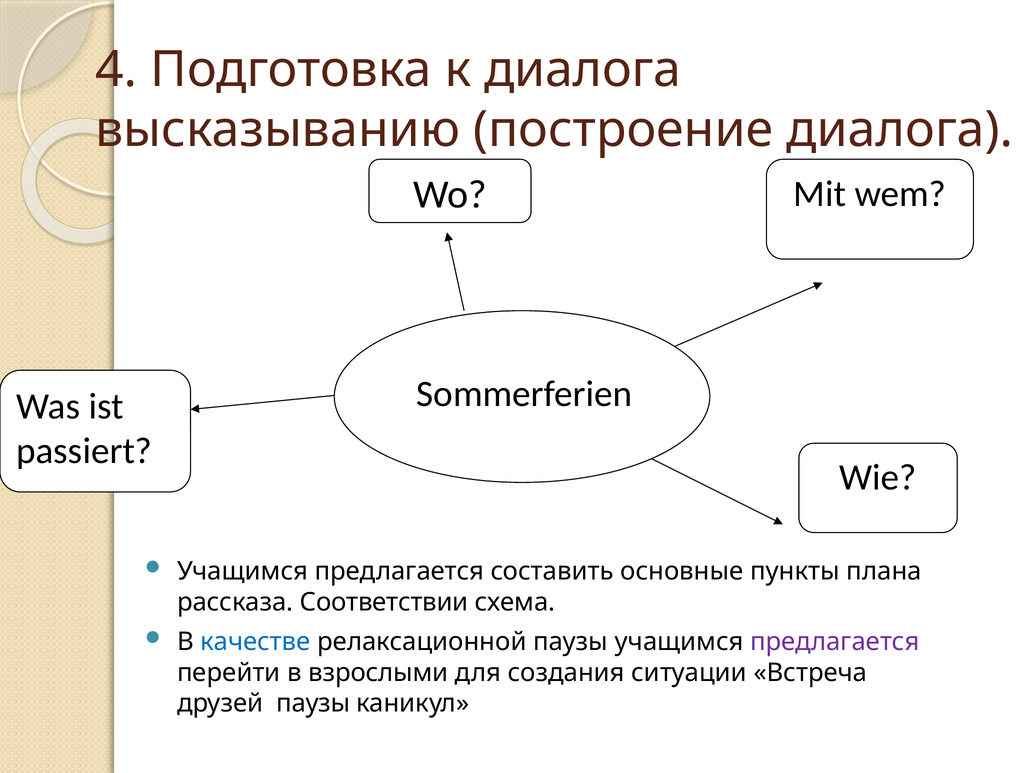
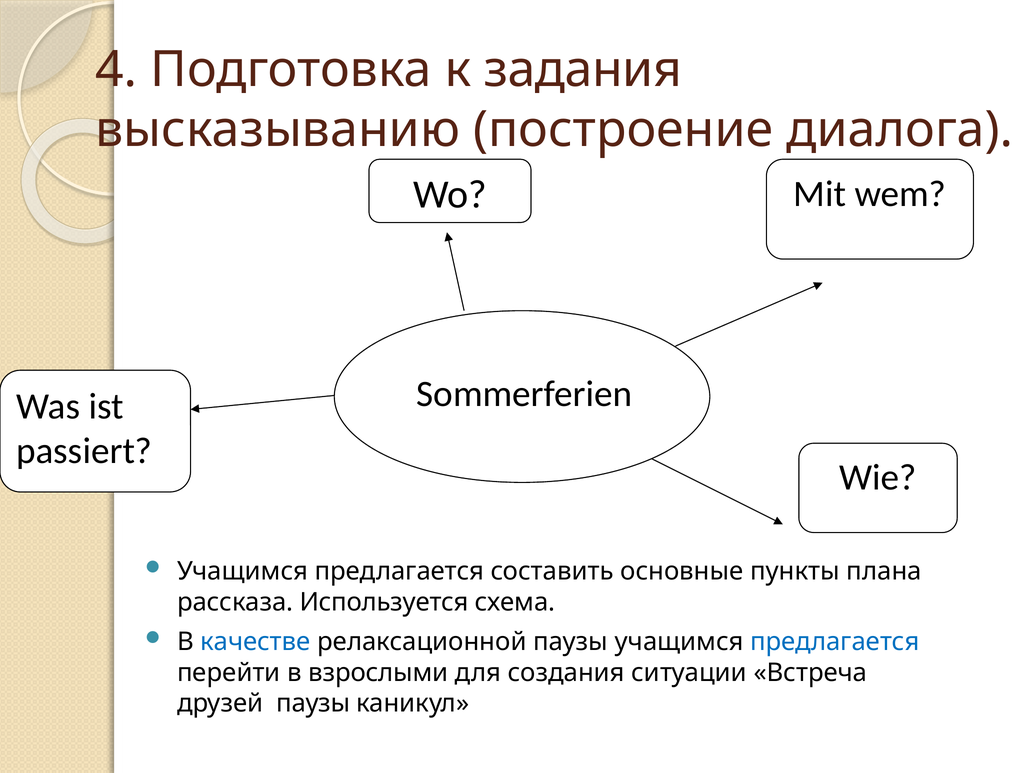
к диалога: диалога -> задания (583, 70)
Соответствии: Соответствии -> Используется (384, 602)
предлагается colour: purple -> blue (835, 641)
